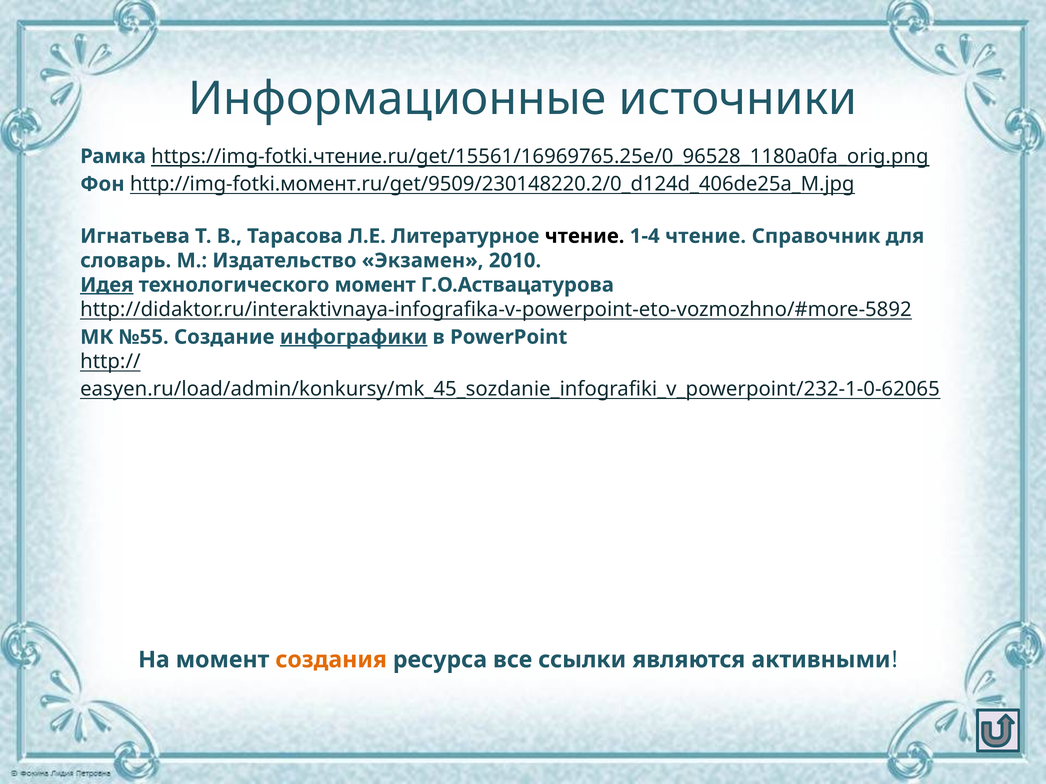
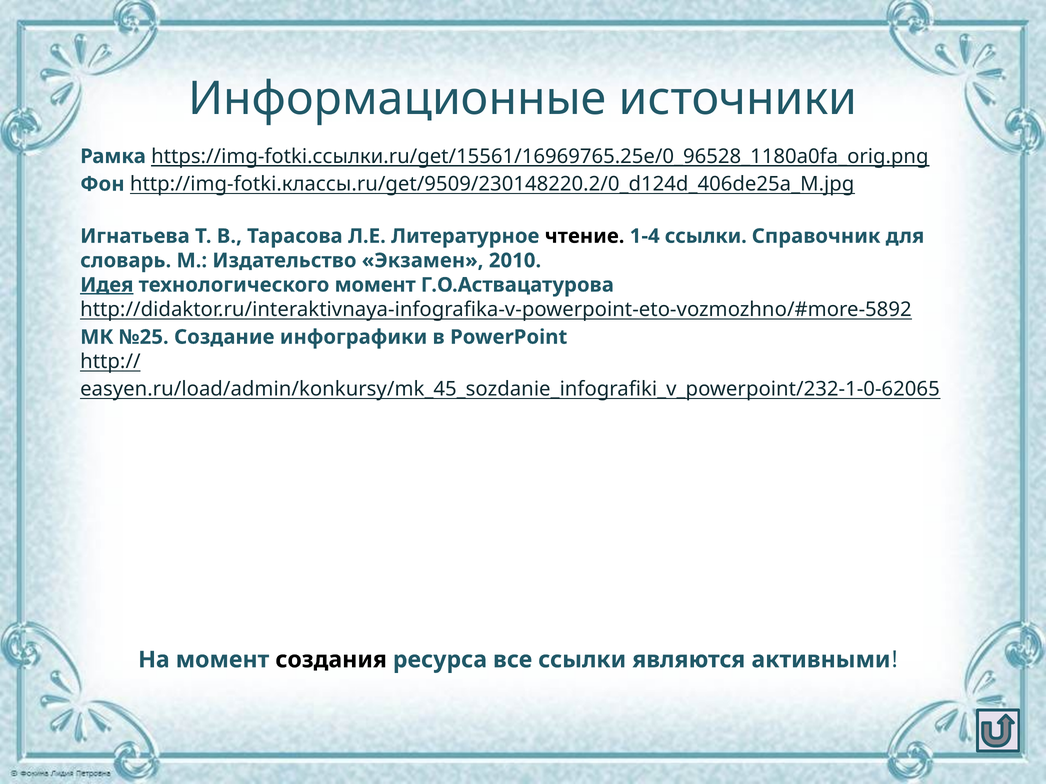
https://img-fotki.чтение.ru/get/15561/16969765.25e/0_96528_1180a0fa_orig.png: https://img-fotki.чтение.ru/get/15561/16969765.25e/0_96528_1180a0fa_orig.png -> https://img-fotki.ссылки.ru/get/15561/16969765.25e/0_96528_1180a0fa_orig.png (540, 156)
http://img-fotki.момент.ru/get/9509/230148220.2/0_d124d_406de25a_M.jpg: http://img-fotki.момент.ru/get/9509/230148220.2/0_d124d_406de25a_M.jpg -> http://img-fotki.классы.ru/get/9509/230148220.2/0_d124d_406de25a_M.jpg (492, 184)
1-4 чтение: чтение -> ссылки (706, 236)
№55: №55 -> №25 (144, 337)
инфографики underline: present -> none (354, 337)
создания colour: orange -> black (331, 660)
